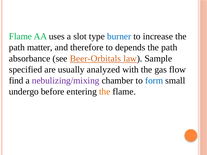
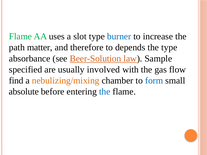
path: path -> type (169, 48)
Beer-Orbitals: Beer-Orbitals -> Beer-Solution (95, 59)
analyzed: analyzed -> involved (103, 70)
nebulizing/mixing colour: purple -> orange (66, 81)
undergo: undergo -> absolute (24, 92)
the colour: orange -> blue (105, 92)
